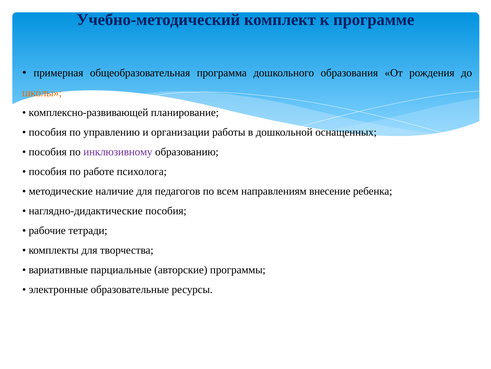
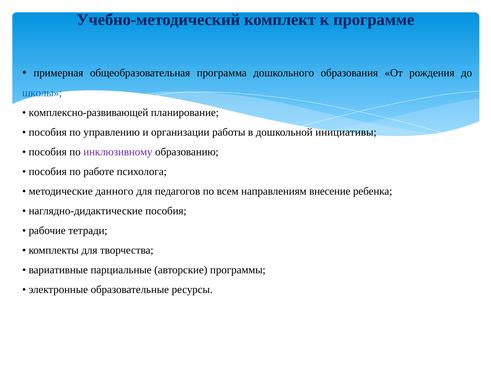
школы colour: orange -> blue (42, 93)
оснащенных: оснащенных -> инициативы (346, 132)
наличие: наличие -> данного (114, 191)
